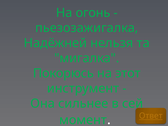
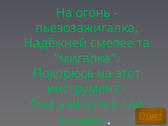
нельзя: нельзя -> смелее (112, 43)
сильнее: сильнее -> учитель (83, 103)
